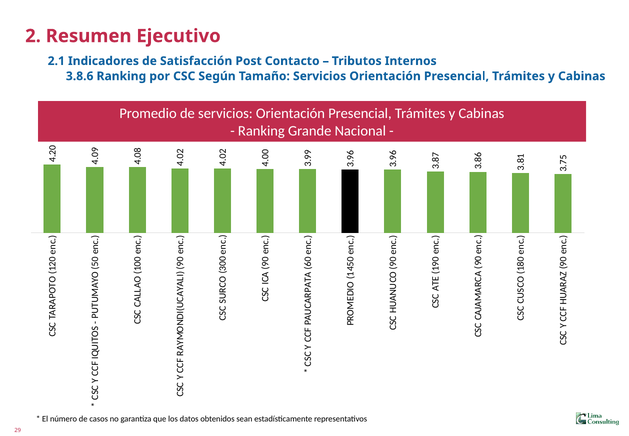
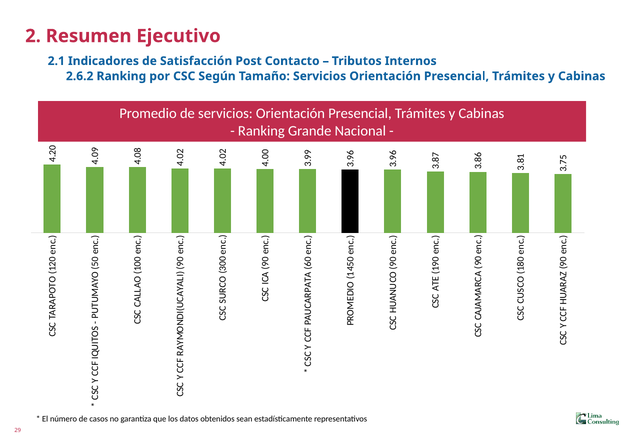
3.8.6: 3.8.6 -> 2.6.2 (80, 76)
